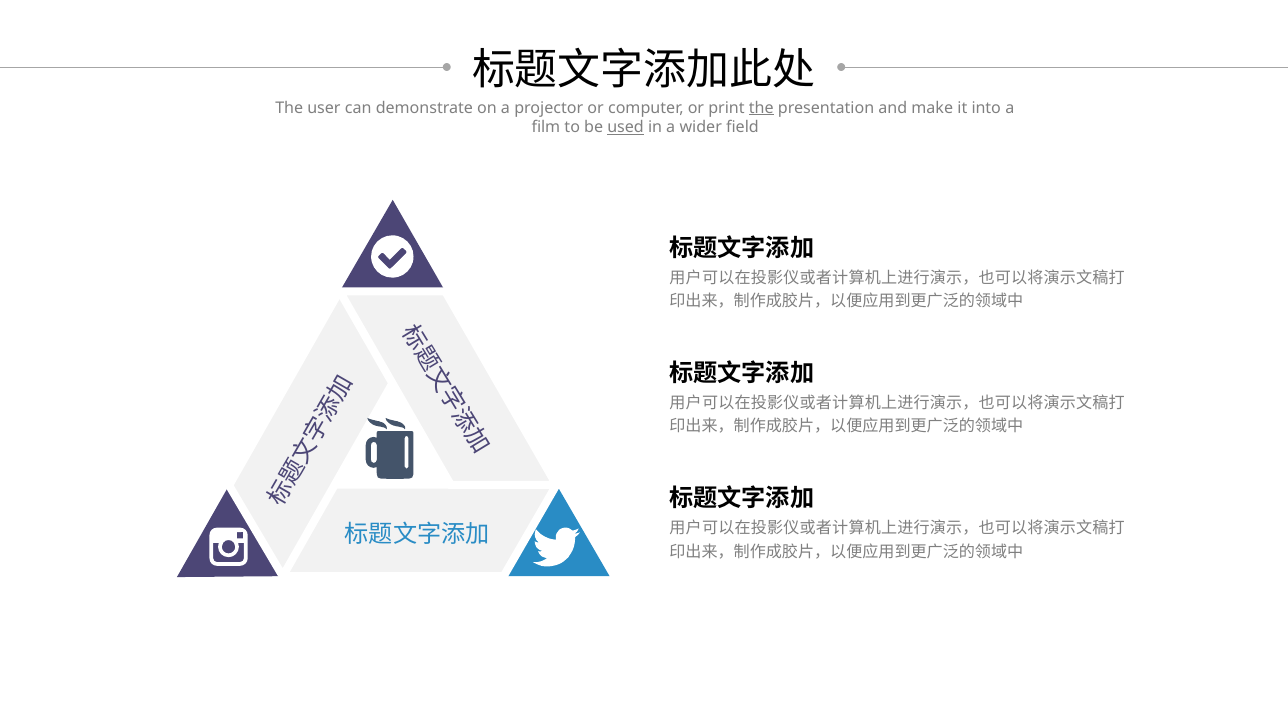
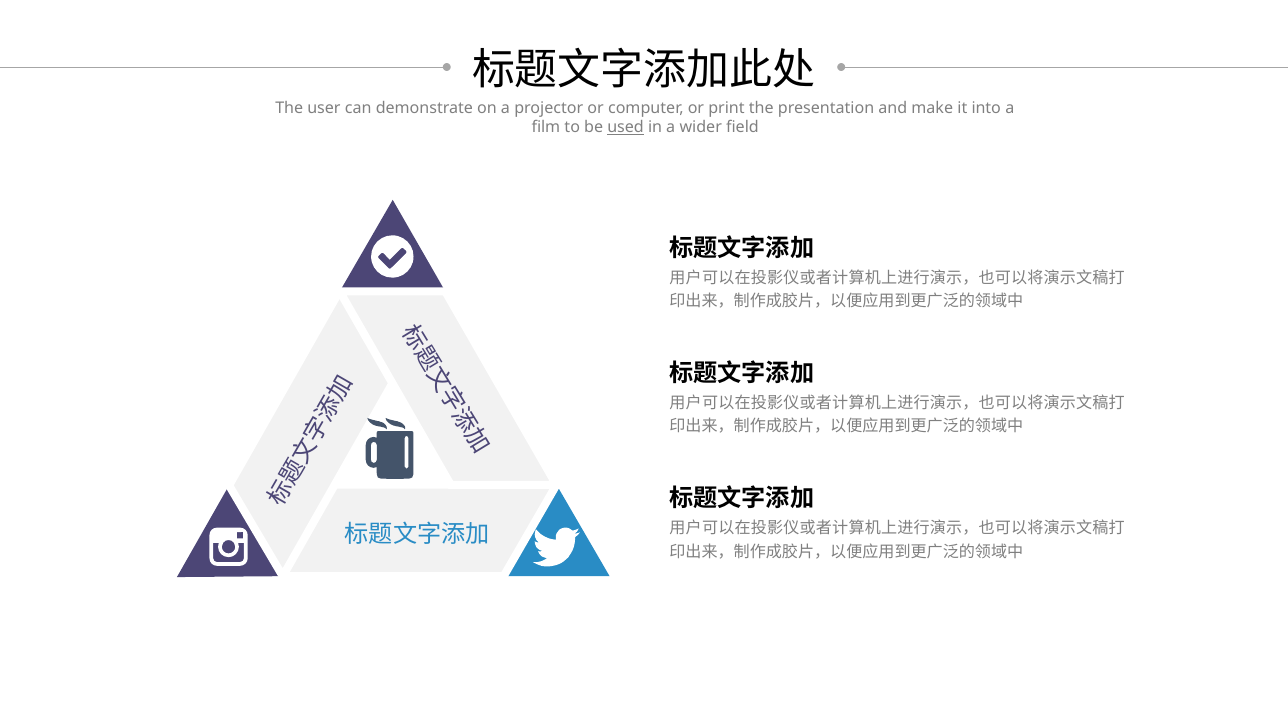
the underline: present -> none (761, 108)
